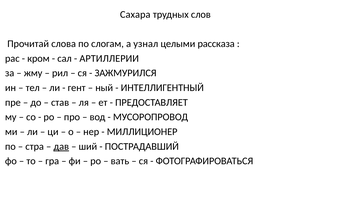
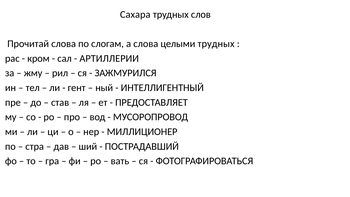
а узнал: узнал -> слова (146, 44)
целыми рассказа: рассказа -> трудных (216, 44)
дав underline: present -> none (61, 146)
